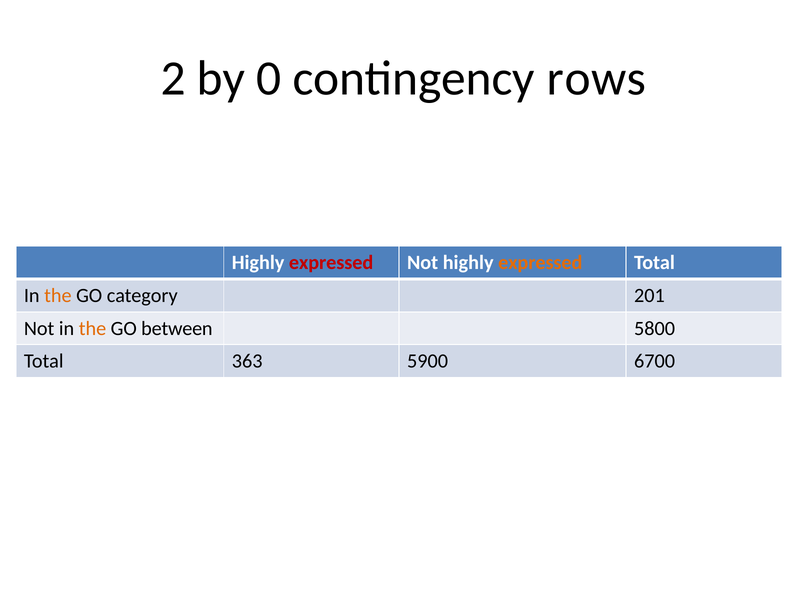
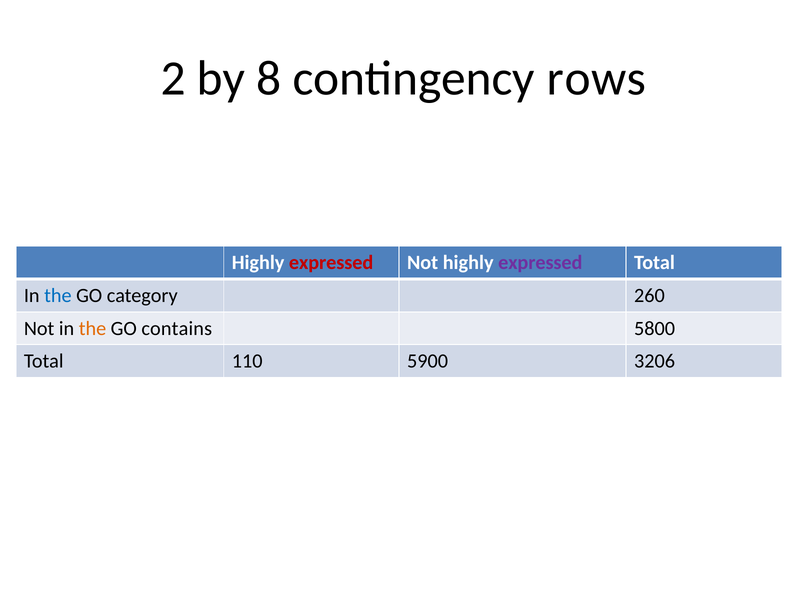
0: 0 -> 8 (269, 78)
expressed colour: orange -> purple (540, 263)
the colour: orange -> blue (58, 295)
201: 201 -> 260 (649, 295)
between: between -> contains (177, 328)
363: 363 -> 110 (247, 361)
6700: 6700 -> 3206 (655, 361)
